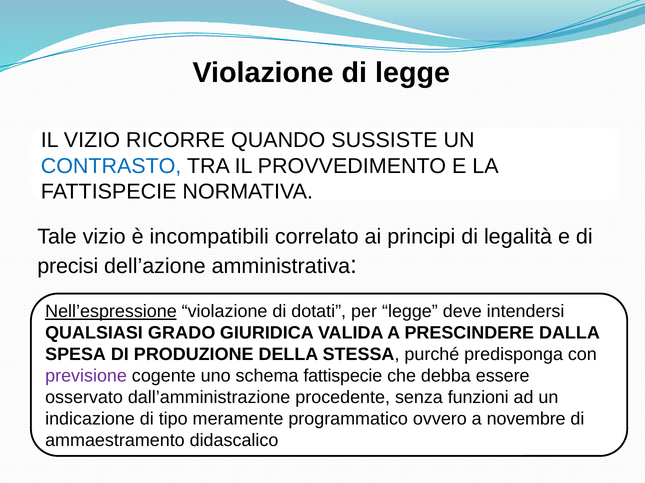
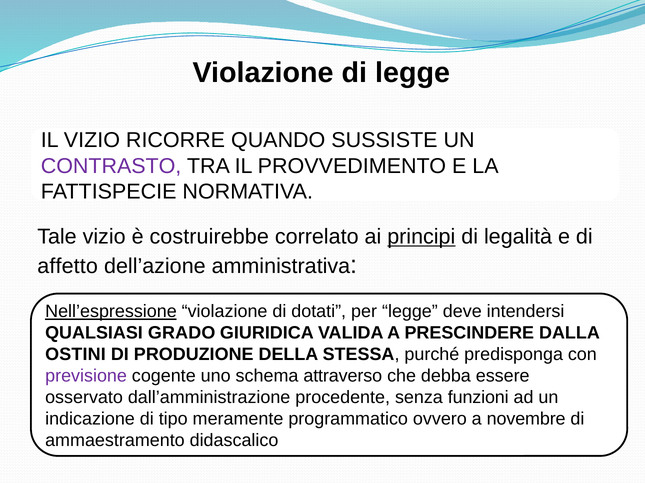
CONTRASTO colour: blue -> purple (111, 166)
incompatibili: incompatibili -> costruirebbe (209, 237)
principi underline: none -> present (421, 237)
precisi: precisi -> affetto (68, 266)
SPESA: SPESA -> OSTINI (75, 355)
schema fattispecie: fattispecie -> attraverso (343, 377)
